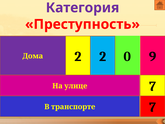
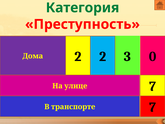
Категория colour: purple -> green (83, 8)
9: 9 -> 0 (153, 56)
0: 0 -> 3 (127, 56)
